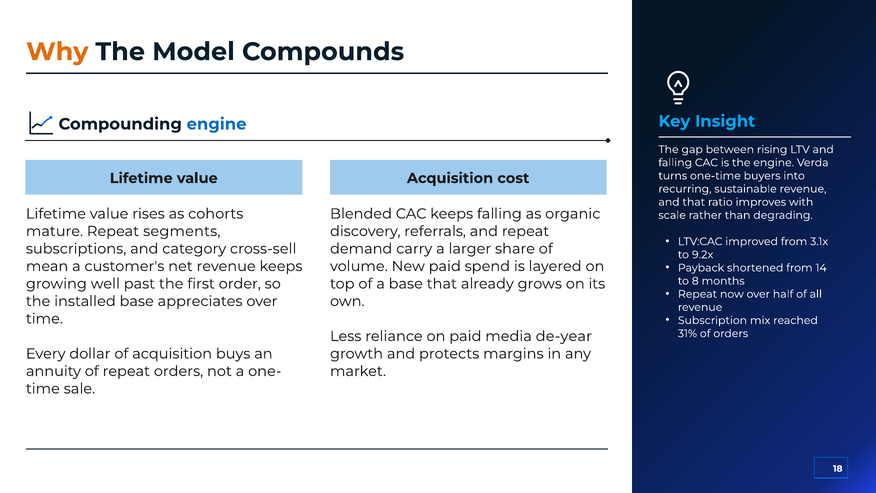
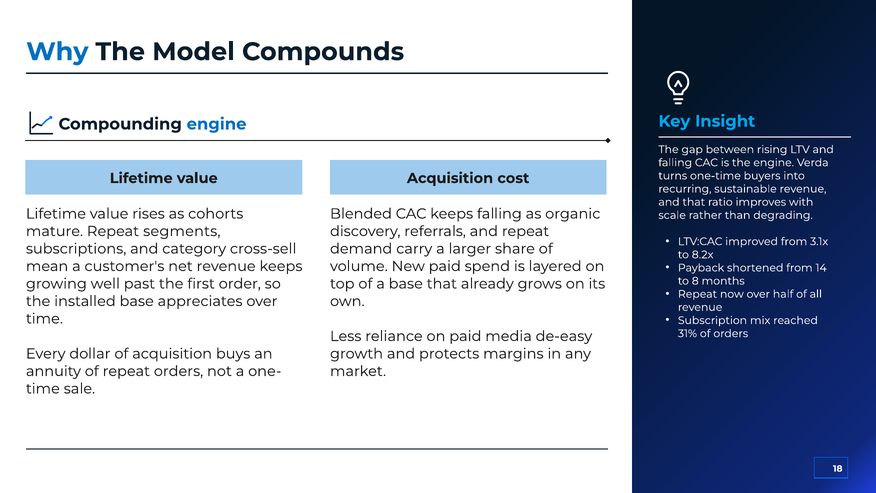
Why colour: orange -> blue (57, 52)
9.2x: 9.2x -> 8.2x (703, 255)
de-year: de-year -> de-easy (564, 336)
